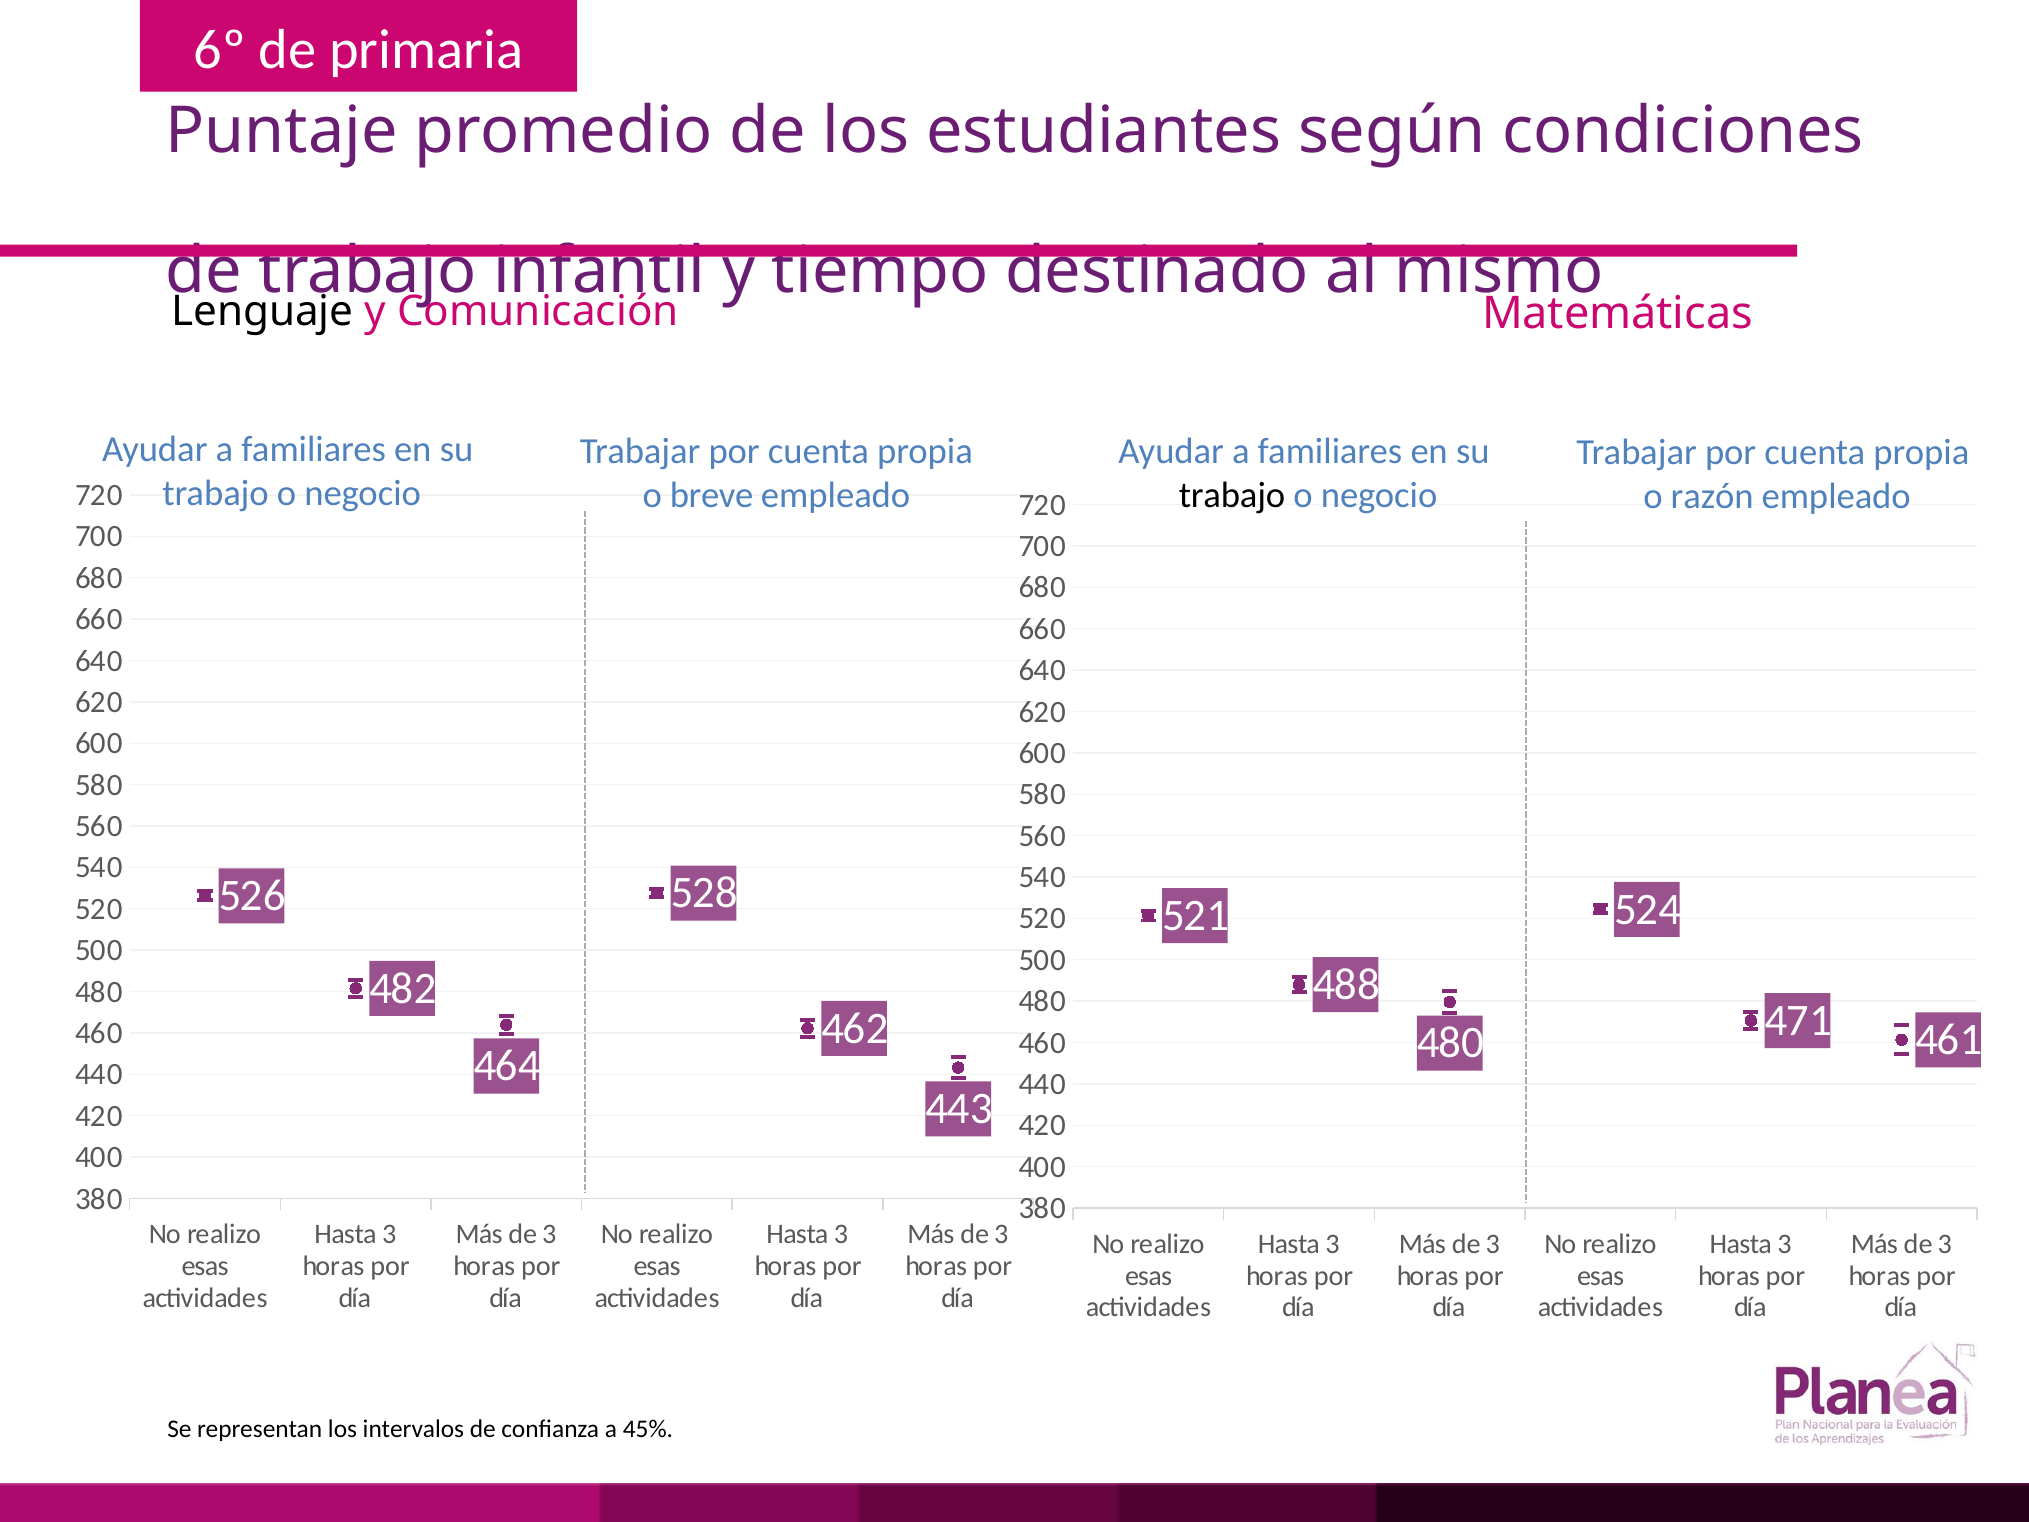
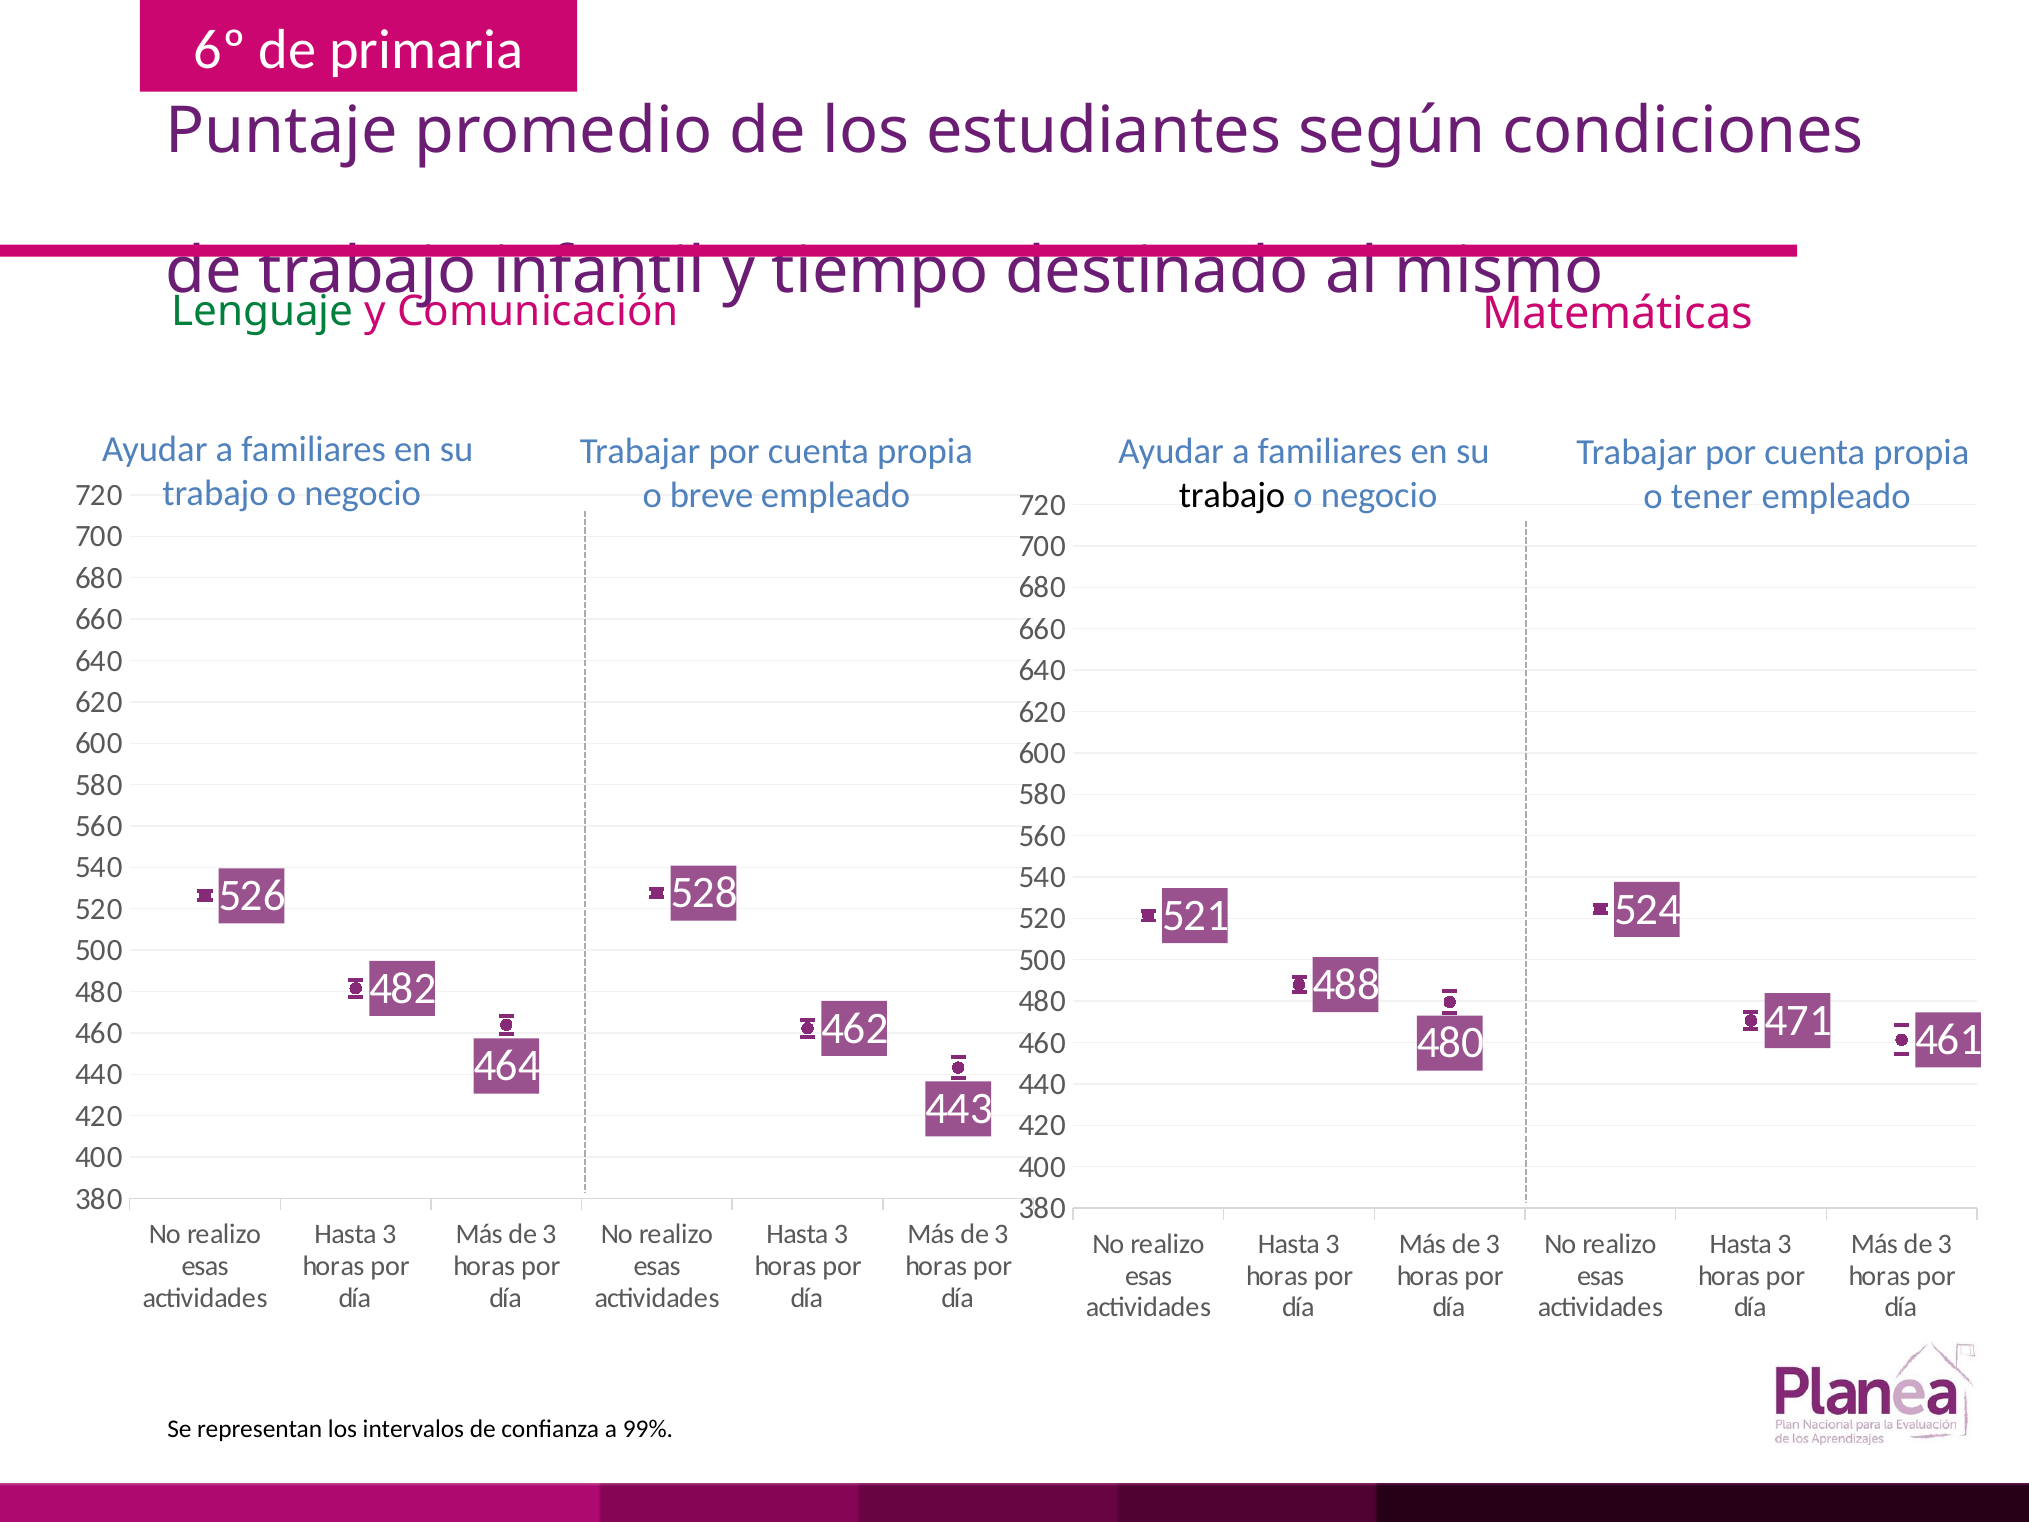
Lenguaje colour: black -> green (262, 312)
razón: razón -> tener (1712, 496)
45%: 45% -> 99% (648, 1428)
